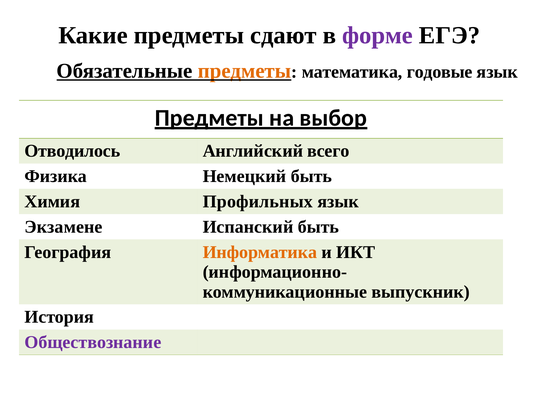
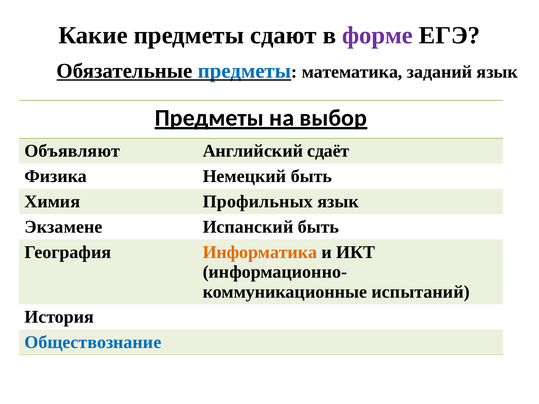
предметы colour: orange -> blue (244, 71)
годовые: годовые -> заданий (440, 72)
Отводилось: Отводилось -> Объявляют (72, 151)
всего: всего -> сдаёт (328, 151)
выпускник: выпускник -> испытаний (421, 292)
Обществознание colour: purple -> blue (93, 343)
